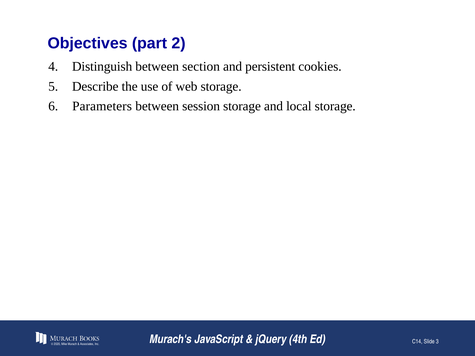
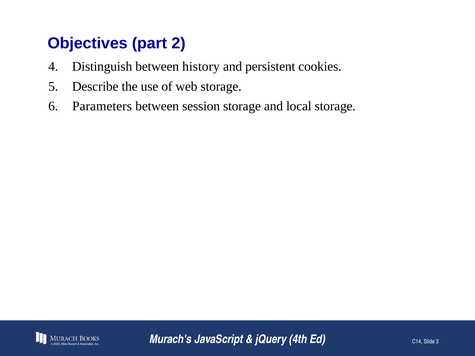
section: section -> history (201, 67)
